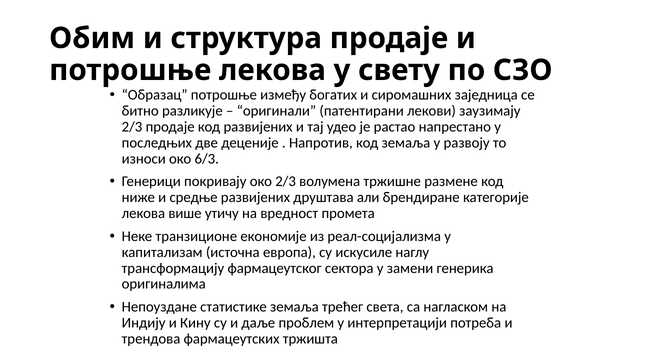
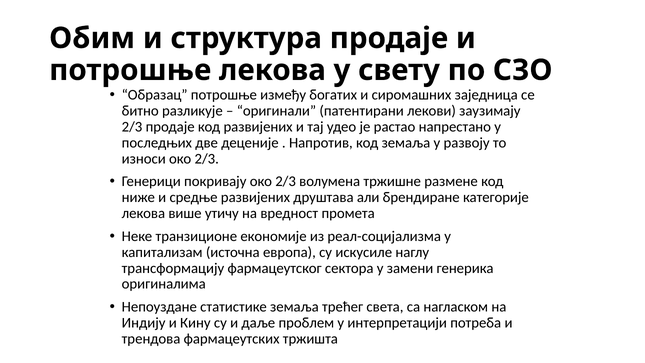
износи око 6/3: 6/3 -> 2/3 (207, 159)
